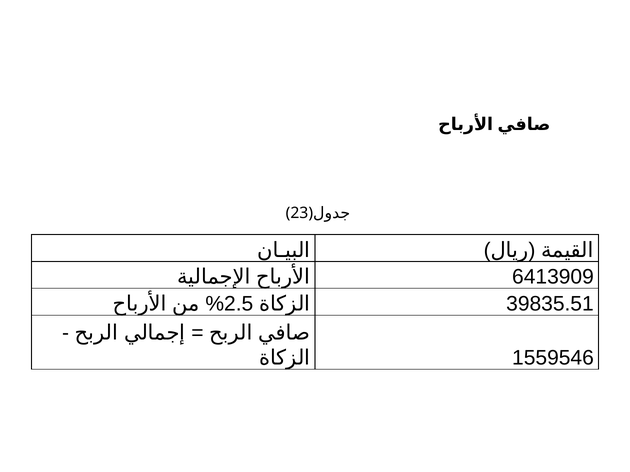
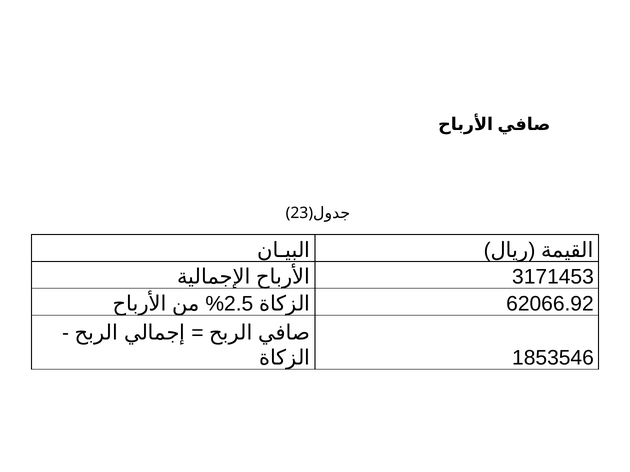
6413909: 6413909 -> 3171453 (553, 277)
39835.51: 39835.51 -> 62066.92 (550, 304)
1559546: 1559546 -> 1853546 (553, 358)
